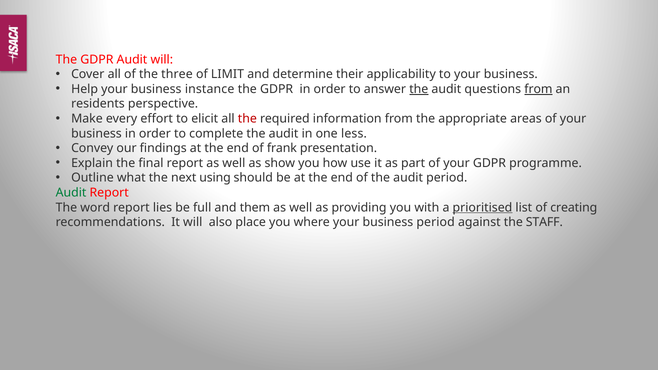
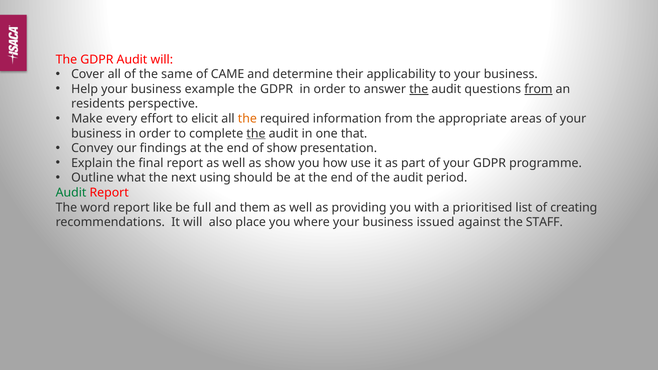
three: three -> same (177, 74)
LIMIT: LIMIT -> CAME (228, 74)
instance: instance -> example (210, 89)
the colour: red -> orange (247, 119)
the underline: none -> present (256, 134)
less: less -> that (354, 134)
of frank: frank -> show (282, 148)
lies: lies -> like (163, 208)
prioritised underline: present -> none (482, 208)
business period: period -> issued (436, 222)
